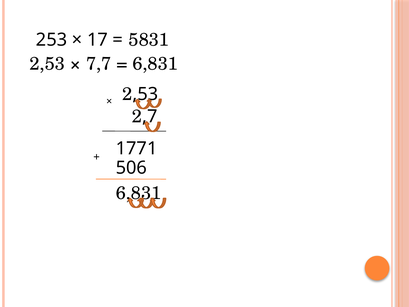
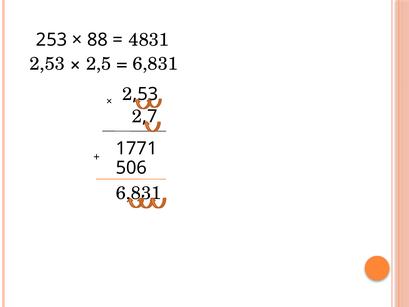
5831: 5831 -> 4831 (149, 40)
17: 17 -> 88 (97, 40)
7,7: 7,7 -> 2,5 (99, 64)
